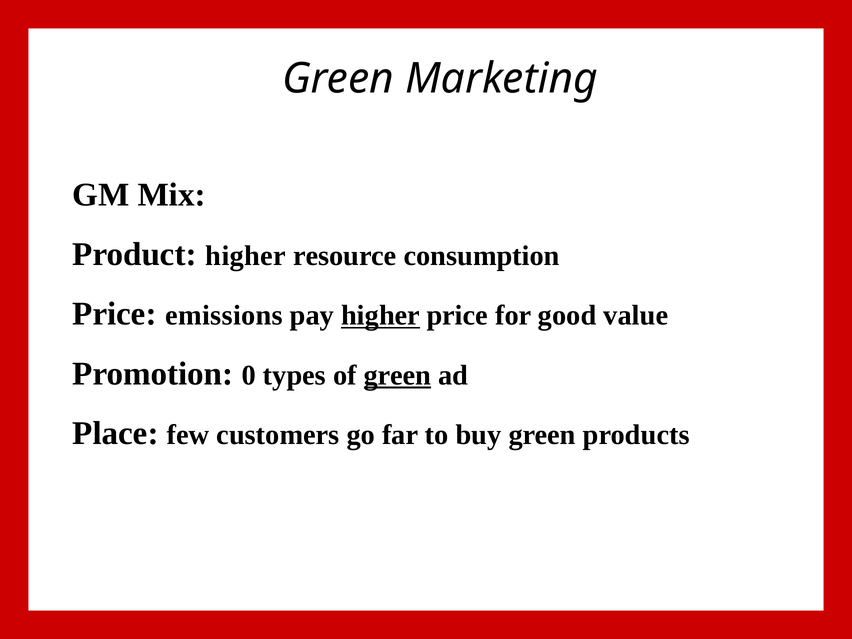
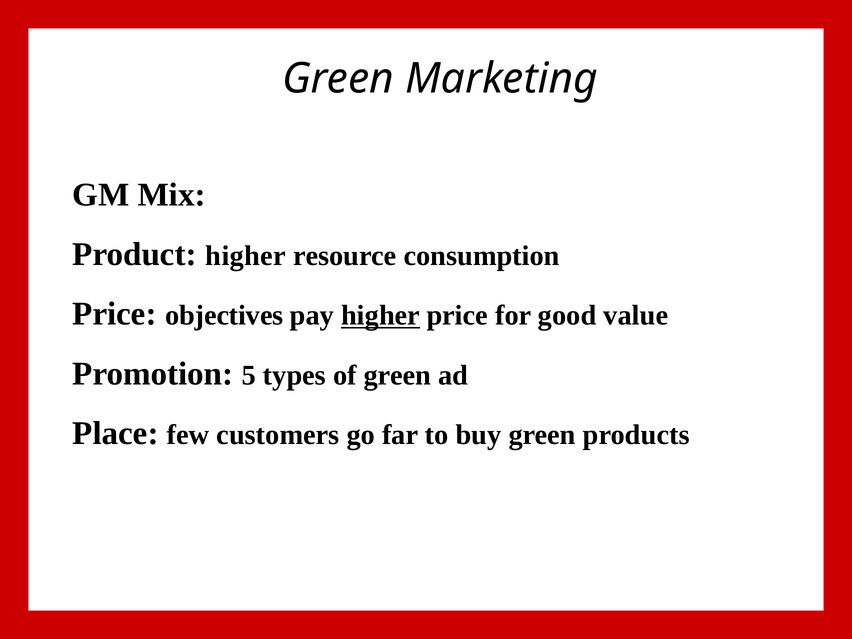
emissions: emissions -> objectives (224, 316)
0: 0 -> 5 (249, 375)
green underline: present -> none (397, 375)
